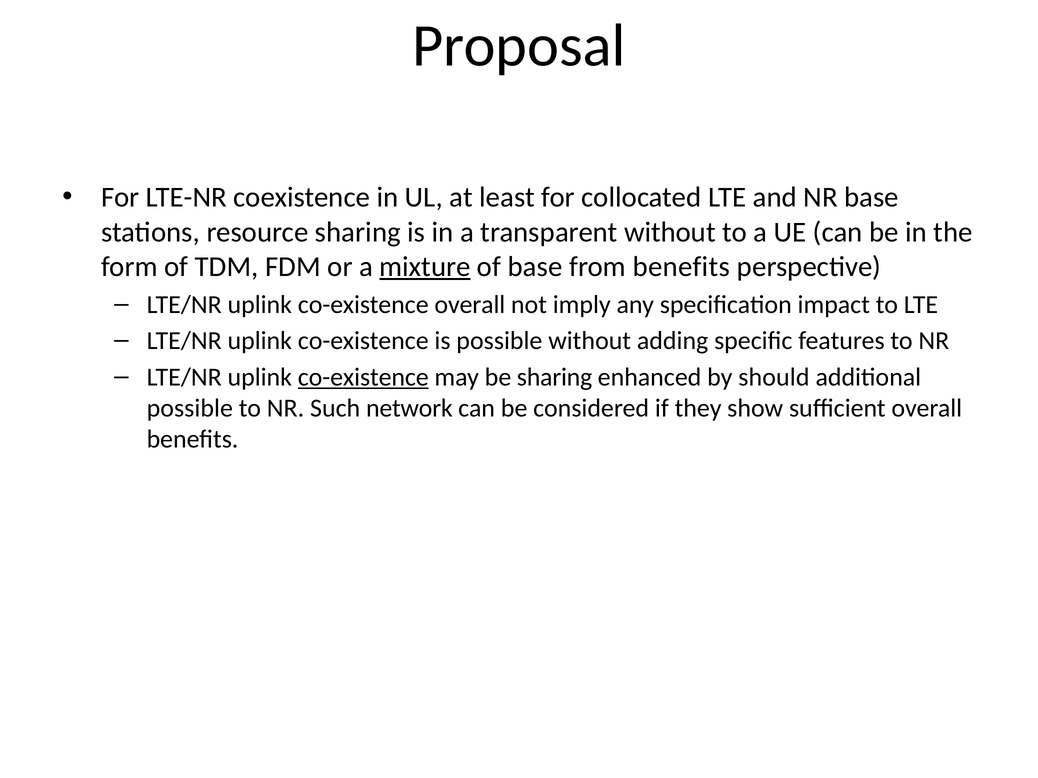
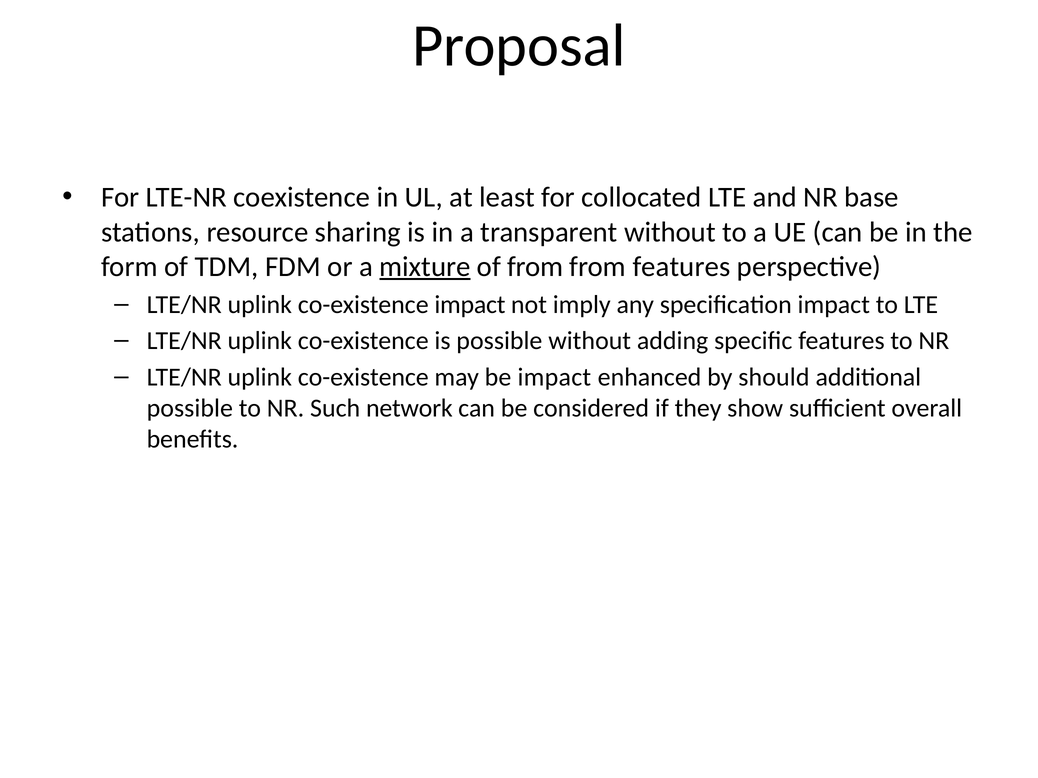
of base: base -> from (535, 267)
from benefits: benefits -> features (681, 267)
co-existence overall: overall -> impact (470, 305)
co-existence underline: present -> none (363, 377)
be sharing: sharing -> impact (554, 377)
